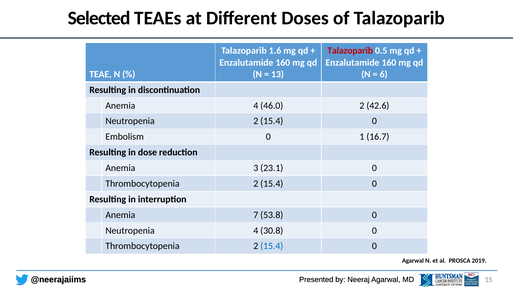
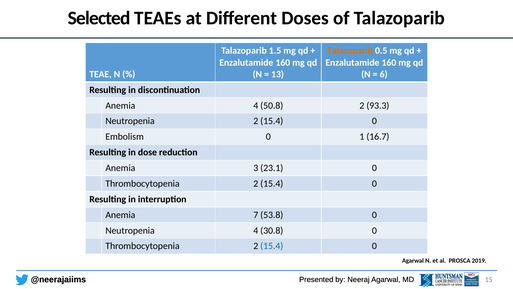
1.6: 1.6 -> 1.5 (275, 51)
Talazoparib colour: red -> orange (350, 51)
46.0: 46.0 -> 50.8 (272, 105)
42.6: 42.6 -> 93.3 (378, 105)
